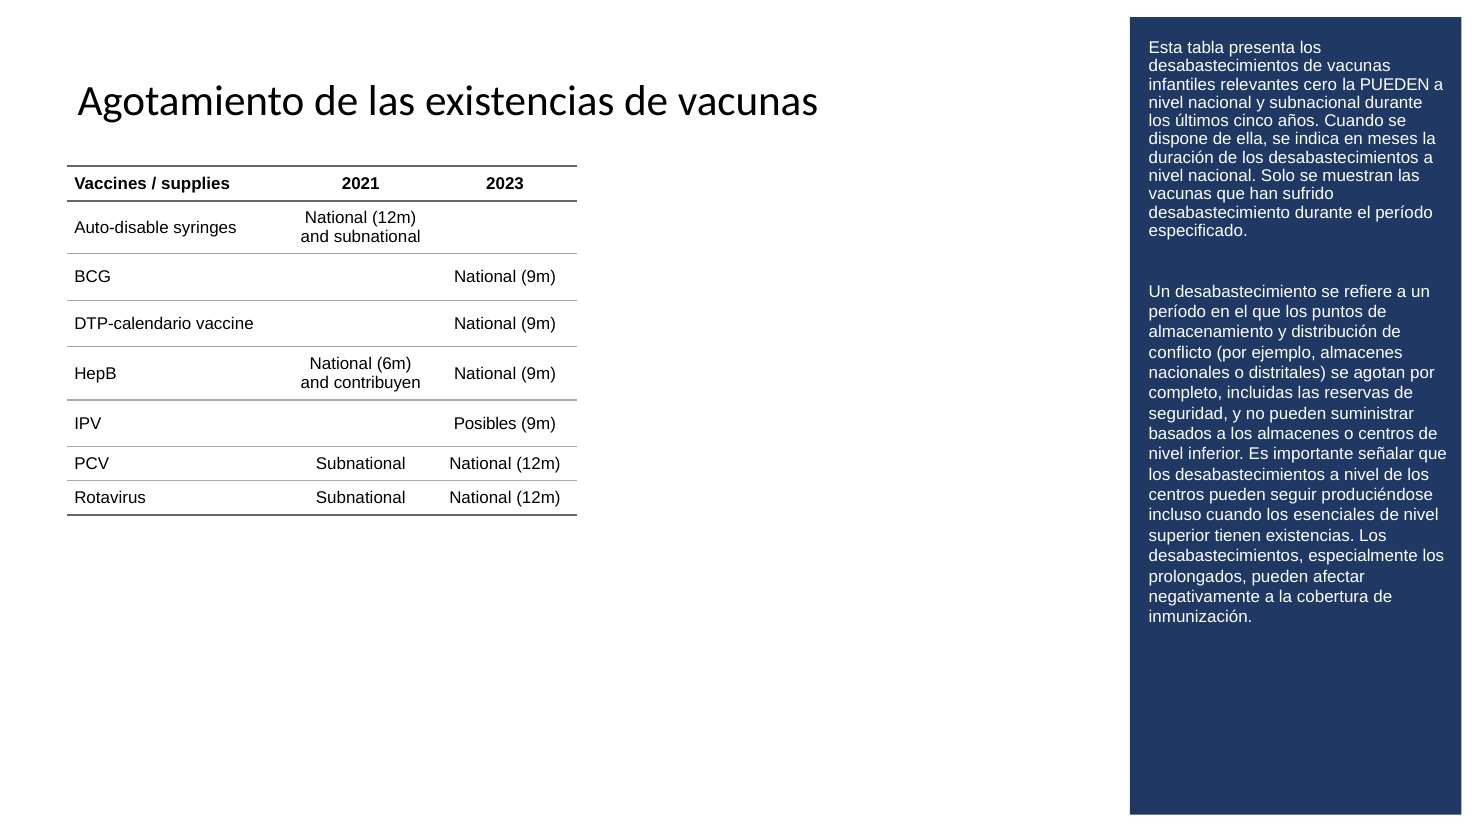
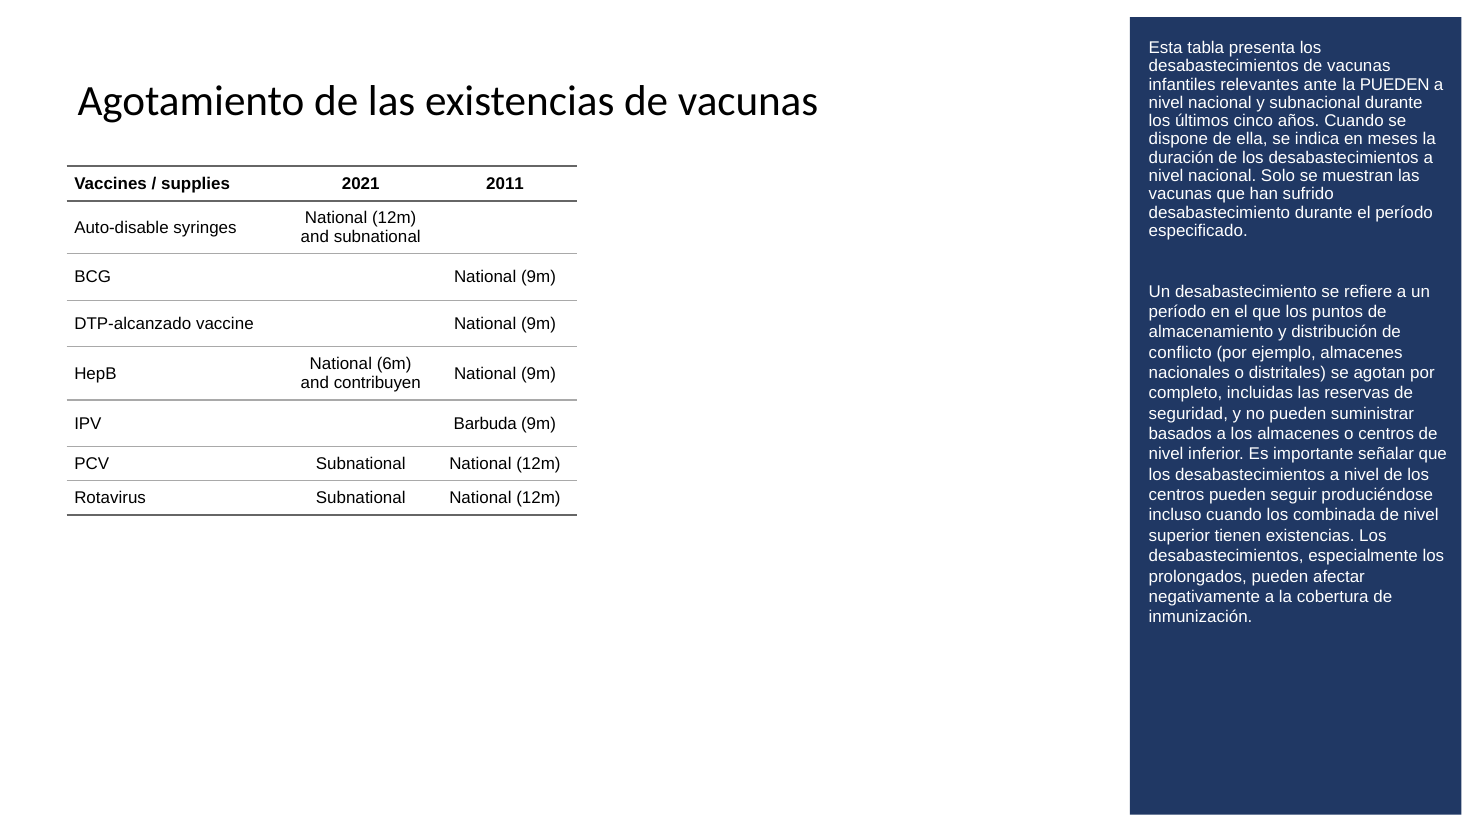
cero: cero -> ante (1320, 84)
2023: 2023 -> 2011 (505, 184)
DTP-calendario: DTP-calendario -> DTP-alcanzado (133, 324)
Posibles: Posibles -> Barbuda (485, 424)
esenciales: esenciales -> combinada (1334, 516)
